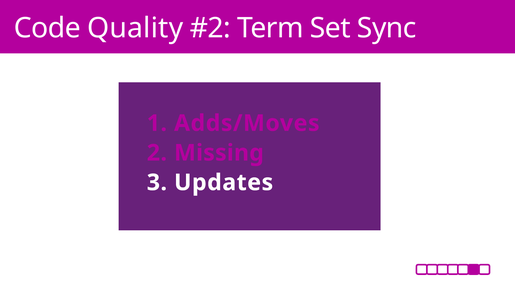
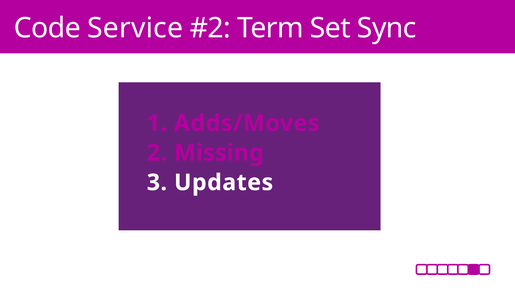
Quality: Quality -> Service (135, 28)
